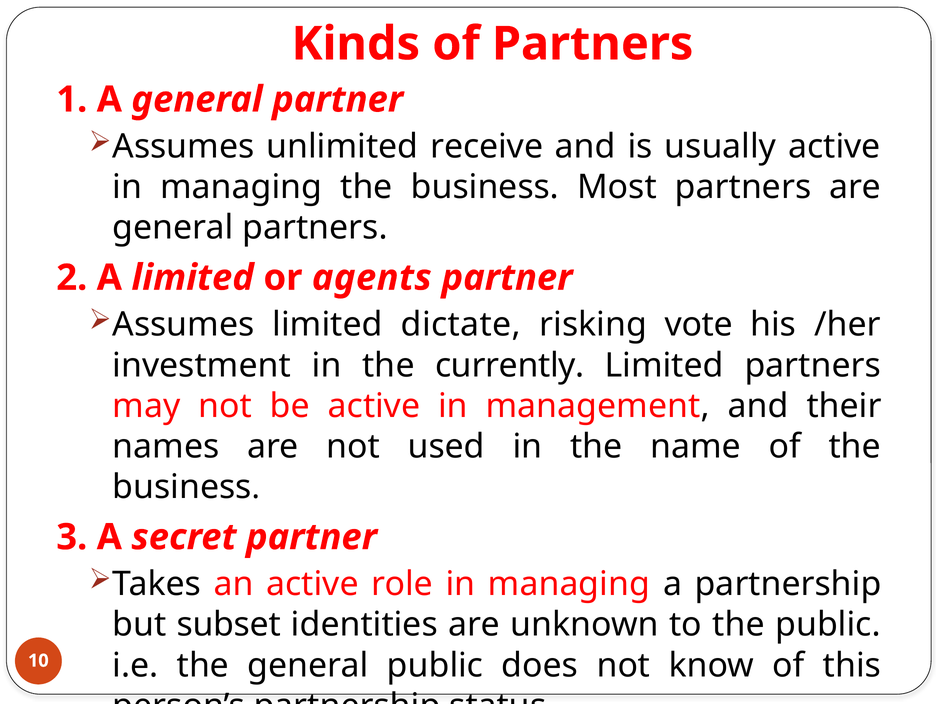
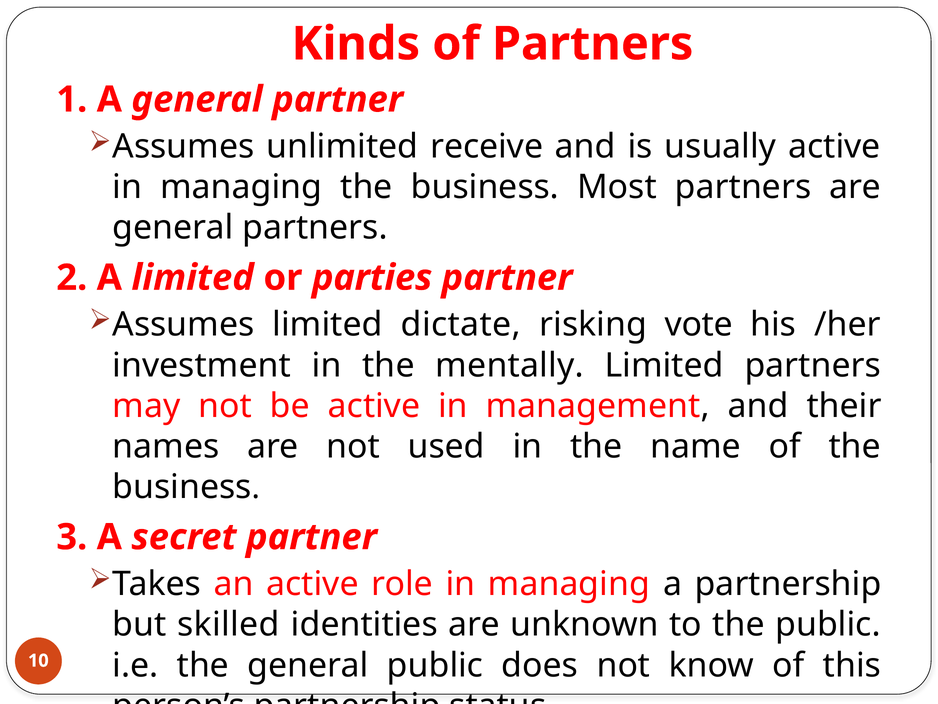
agents: agents -> parties (372, 278)
currently: currently -> mentally (510, 365)
subset: subset -> skilled (229, 624)
